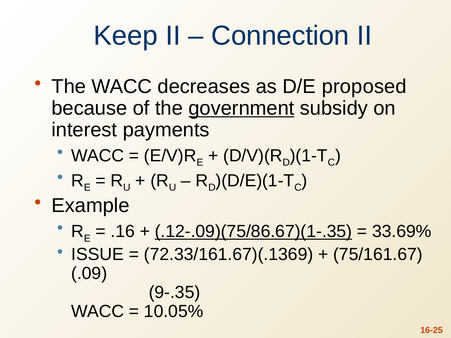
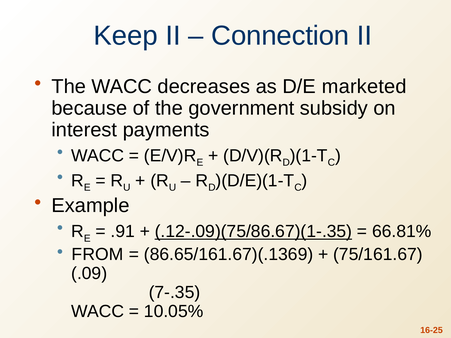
proposed: proposed -> marketed (364, 87)
government underline: present -> none (241, 108)
.16: .16 -> .91 (123, 232)
33.69%: 33.69% -> 66.81% (402, 232)
ISSUE: ISSUE -> FROM (98, 255)
72.33/161.67)(.1369: 72.33/161.67)(.1369 -> 86.65/161.67)(.1369 (229, 255)
9-.35: 9-.35 -> 7-.35 (175, 293)
